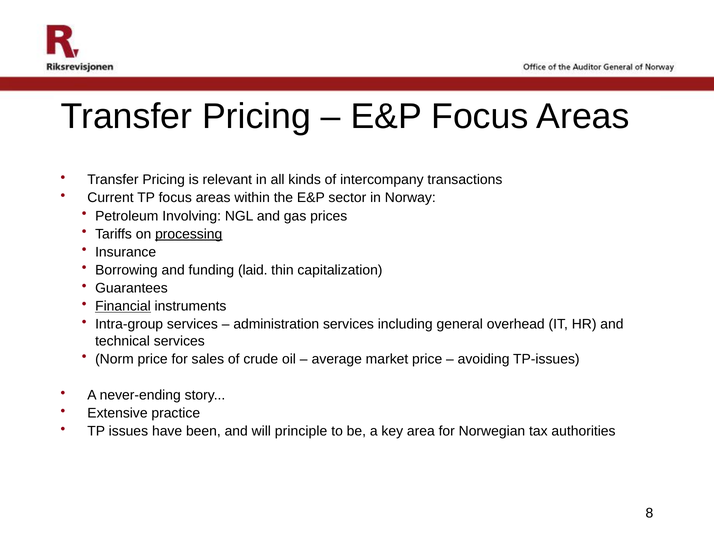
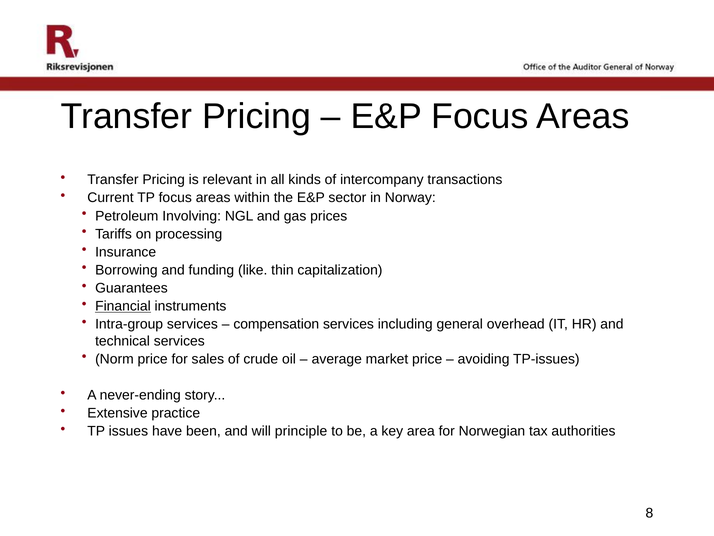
processing underline: present -> none (189, 234)
laid: laid -> like (253, 270)
administration: administration -> compensation (276, 324)
